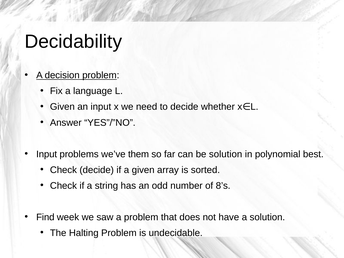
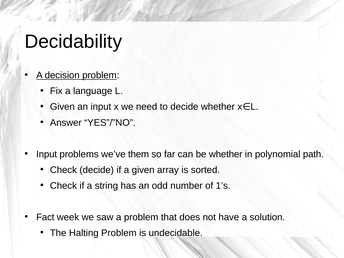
be solution: solution -> whether (226, 154)
best: best -> path (313, 154)
8’s: 8’s -> 1’s (223, 186)
Find: Find -> Fact (45, 217)
